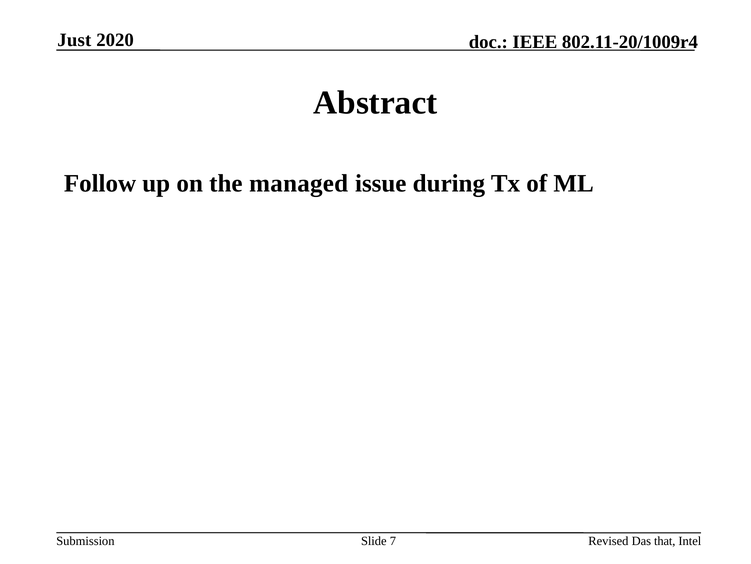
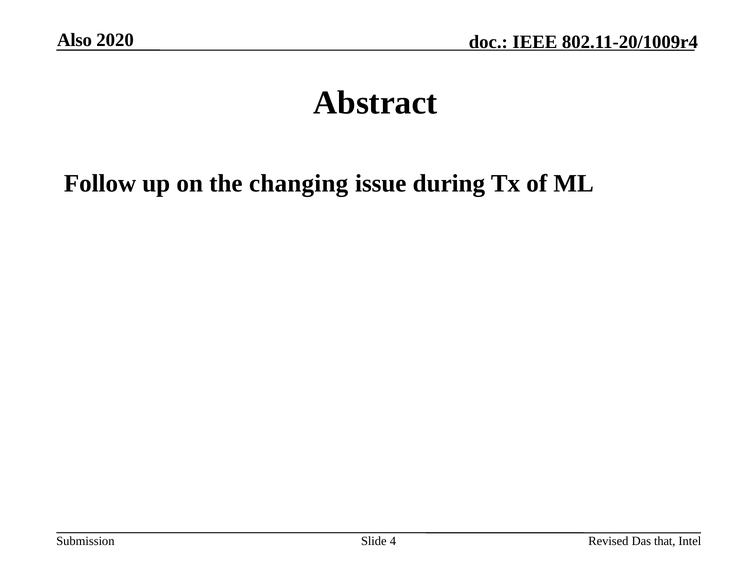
Just: Just -> Also (75, 40)
managed: managed -> changing (299, 183)
7: 7 -> 4 (393, 540)
